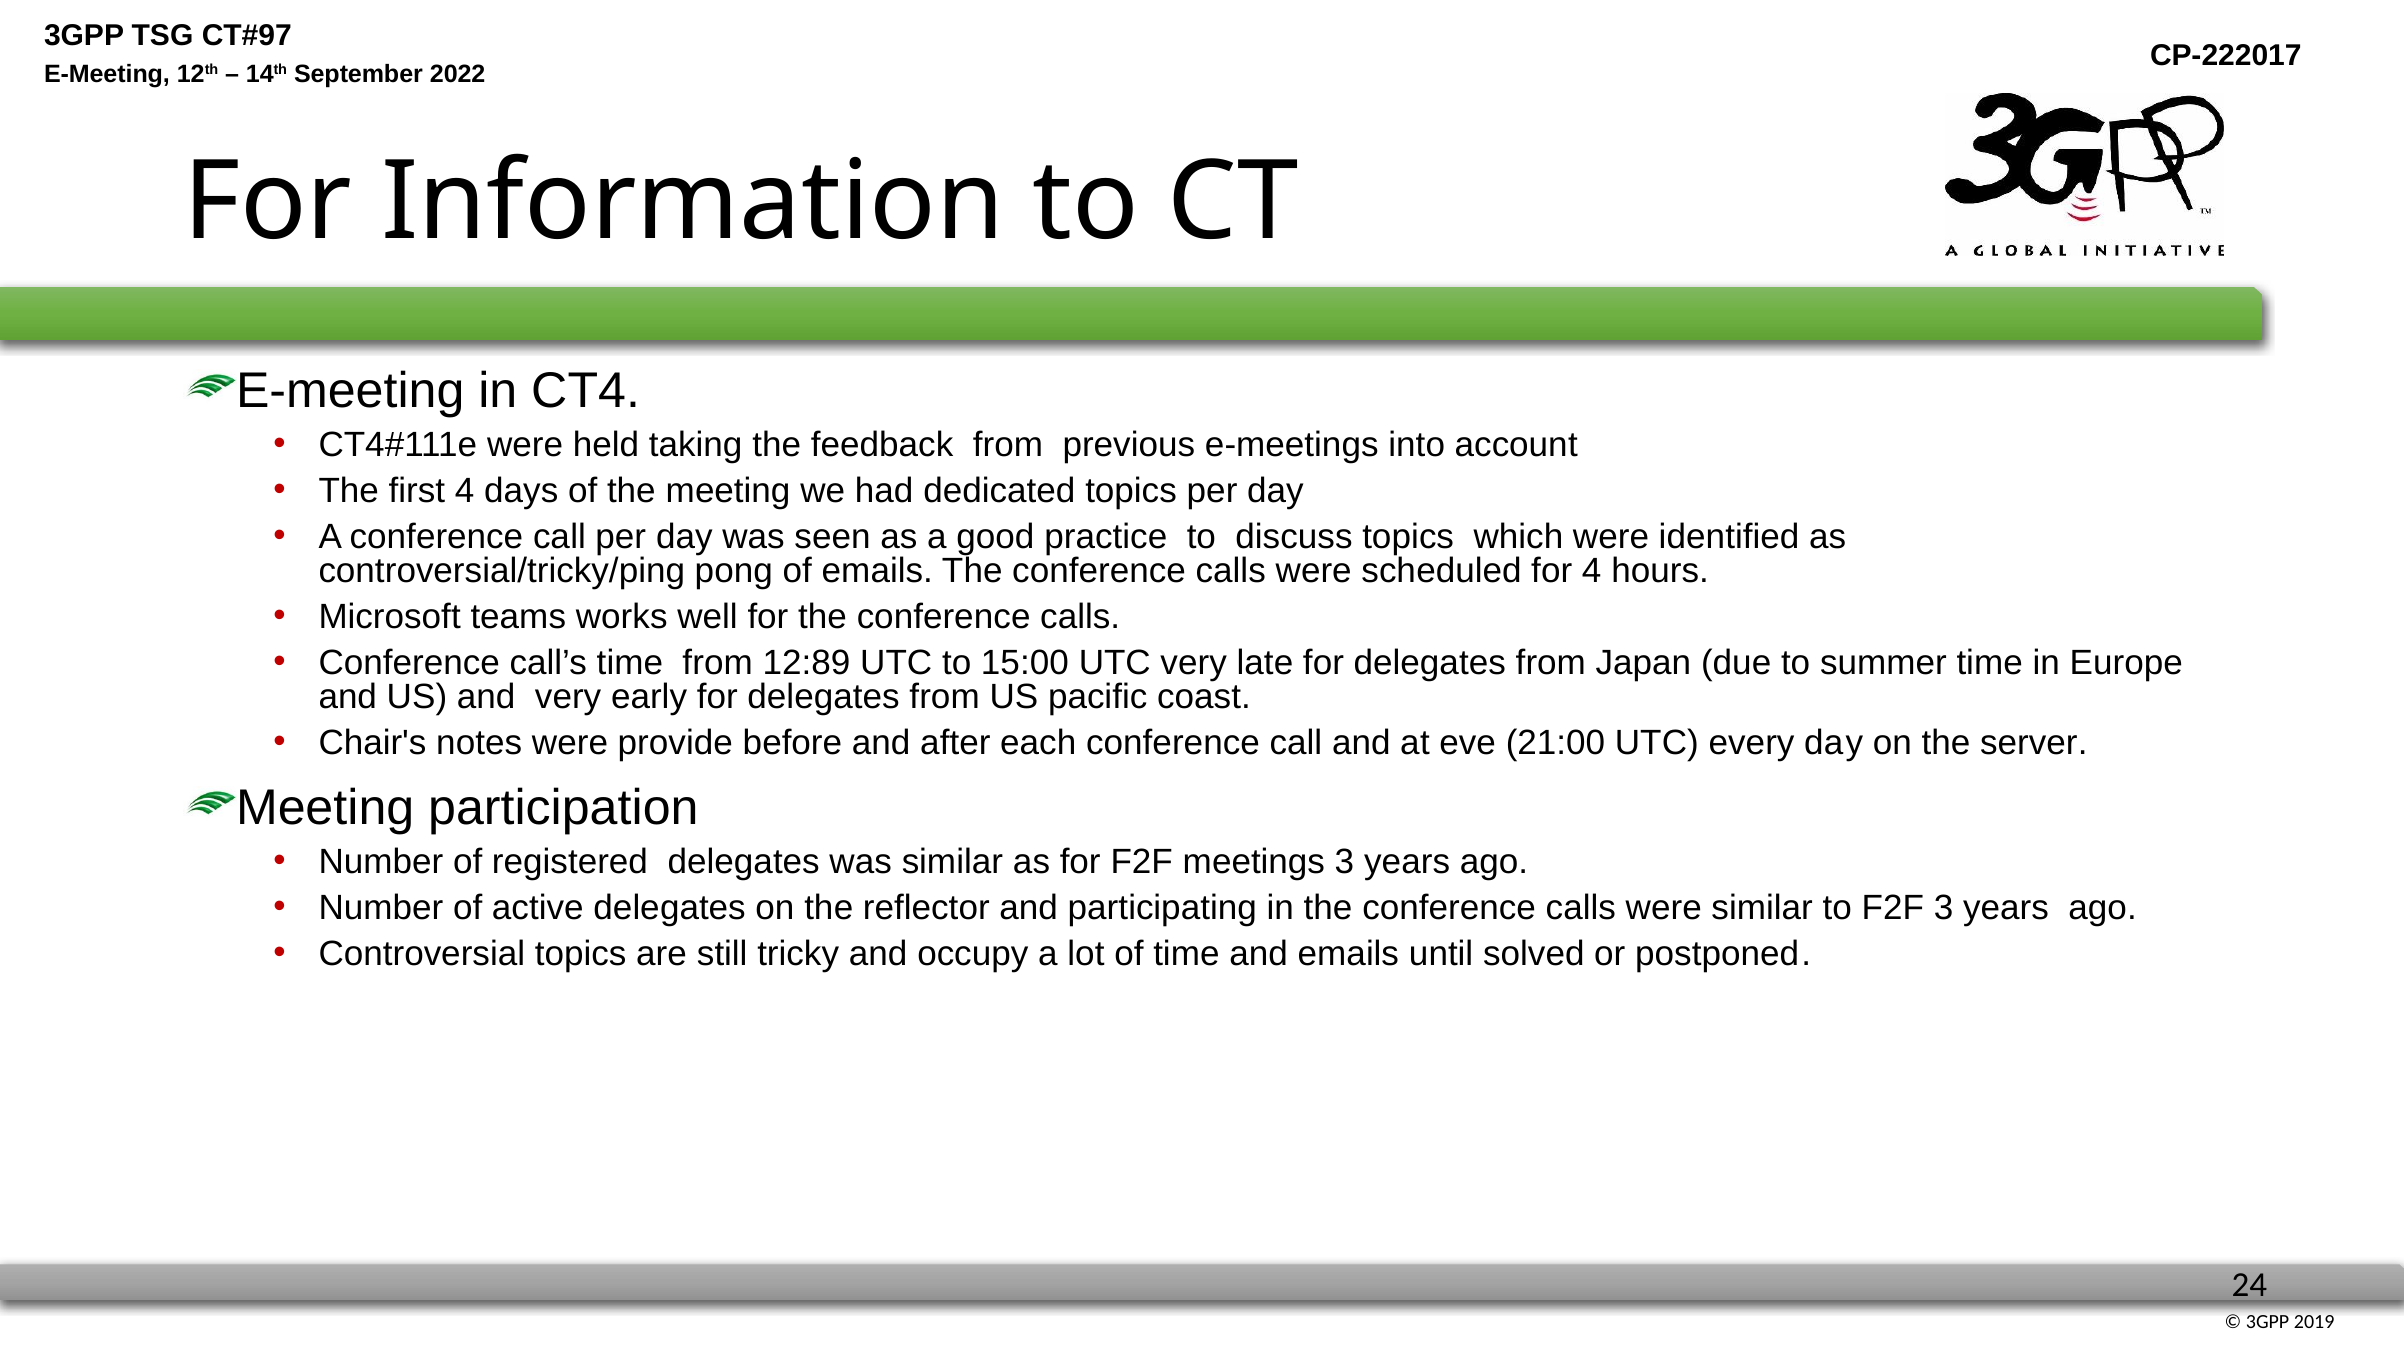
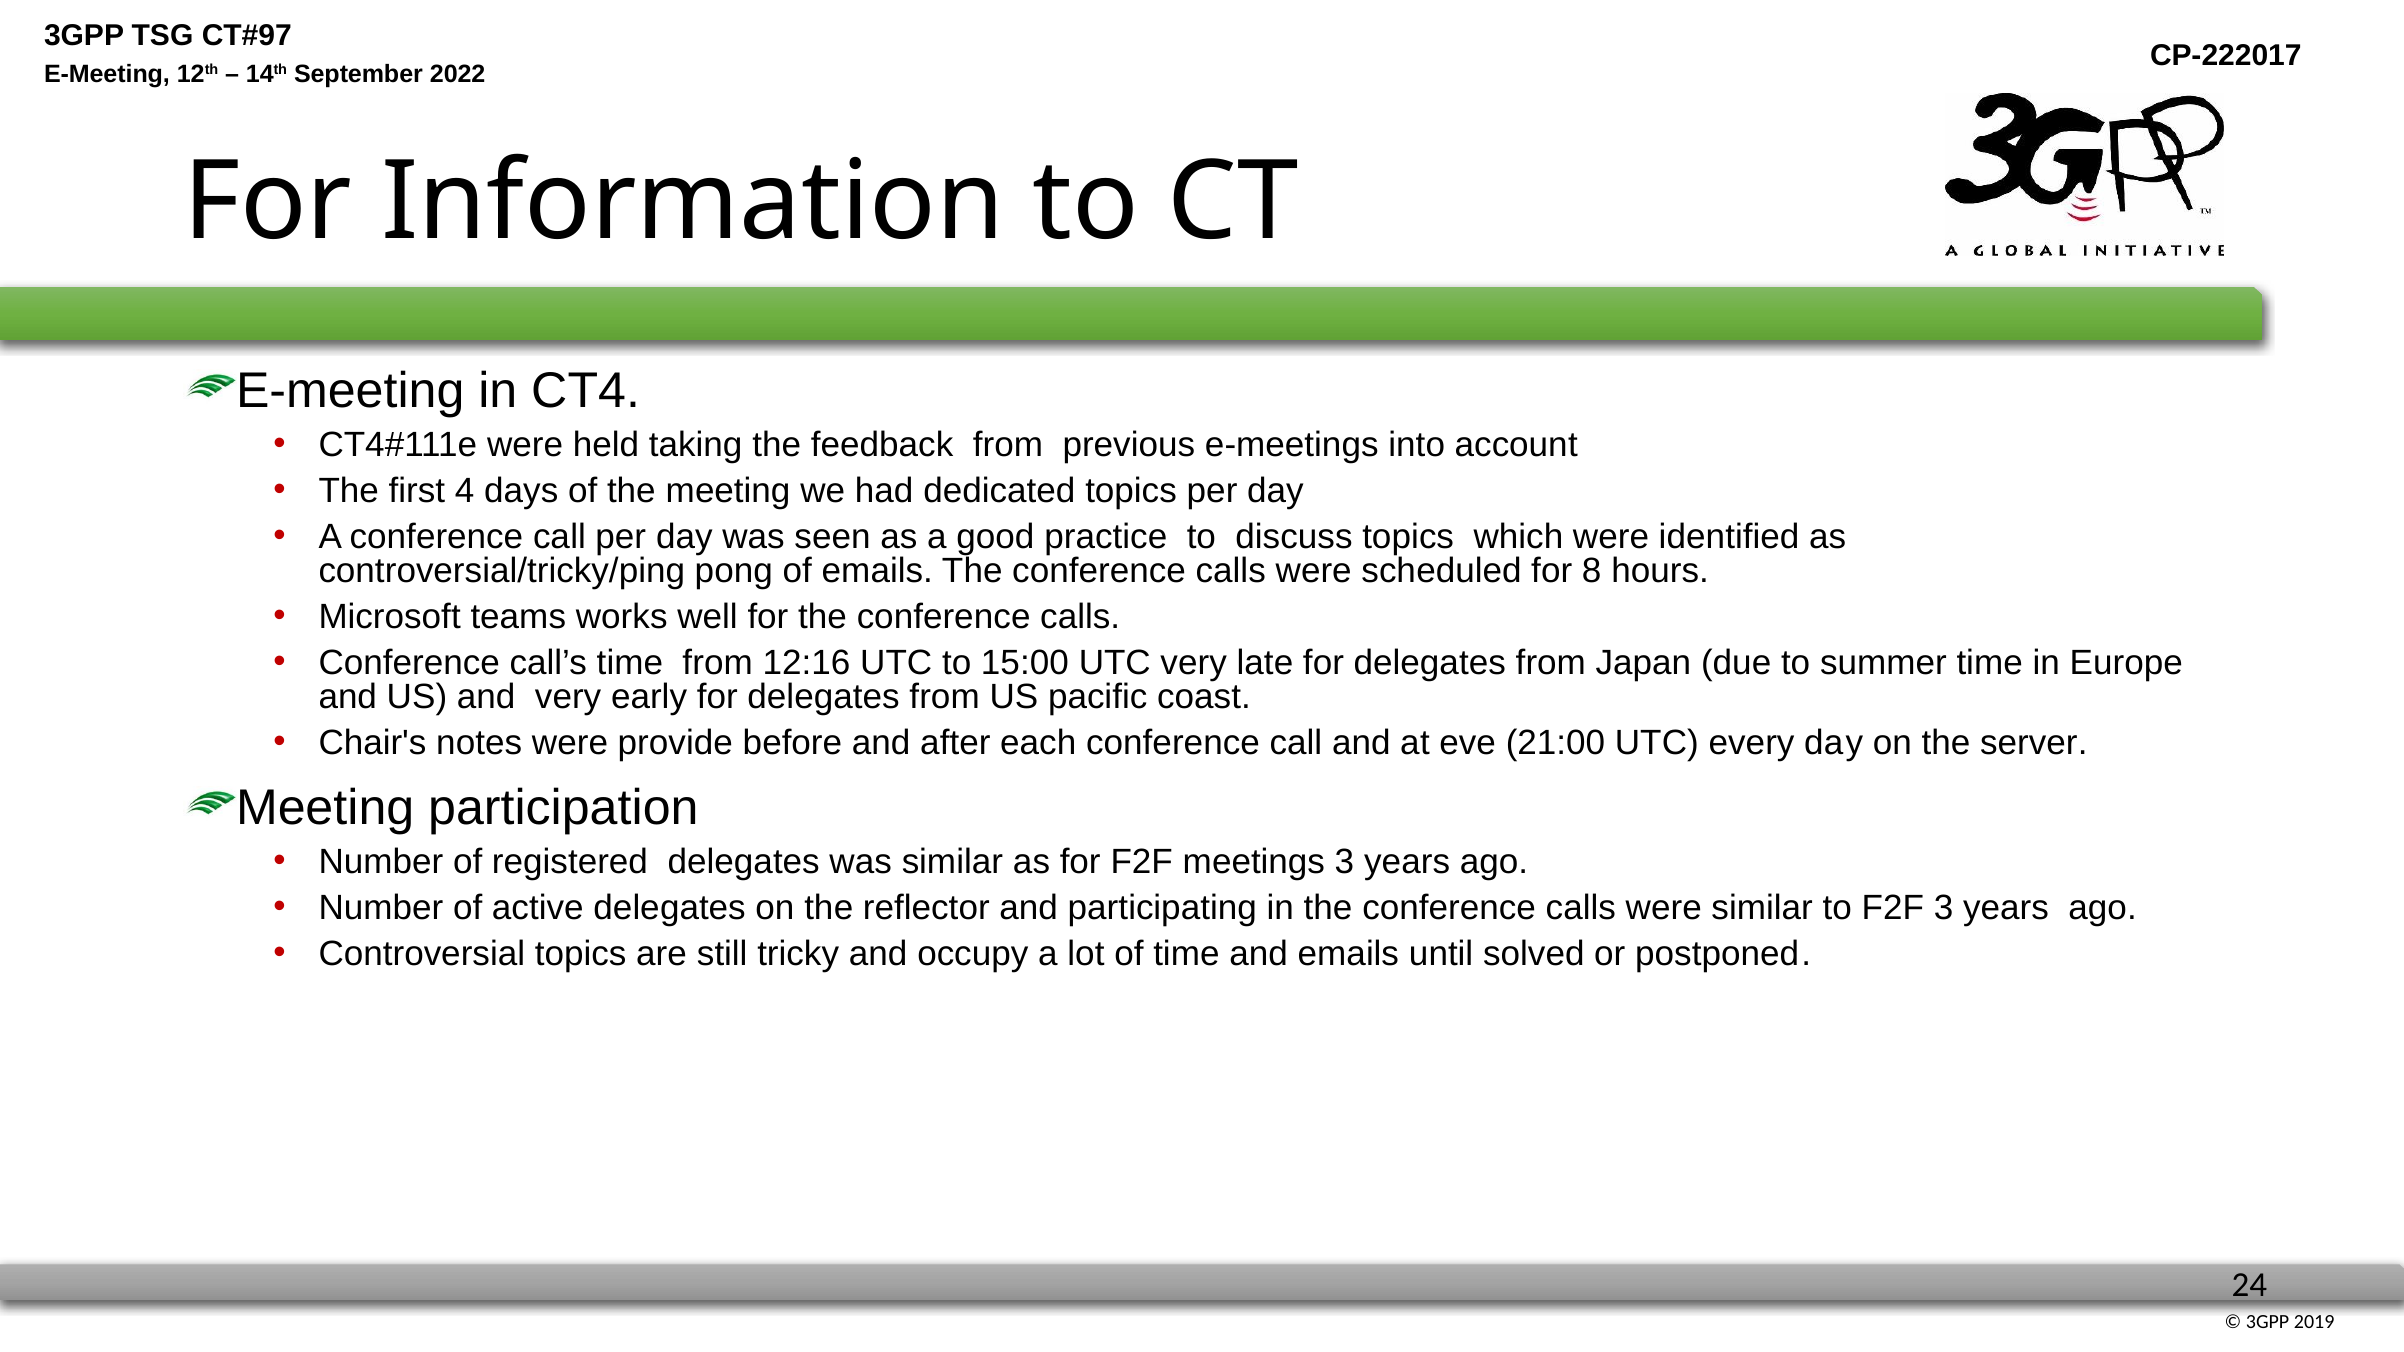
for 4: 4 -> 8 (1592, 571)
12:89: 12:89 -> 12:16 (806, 663)
